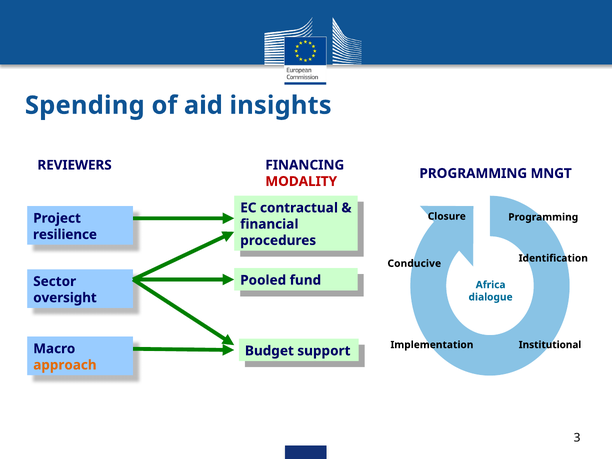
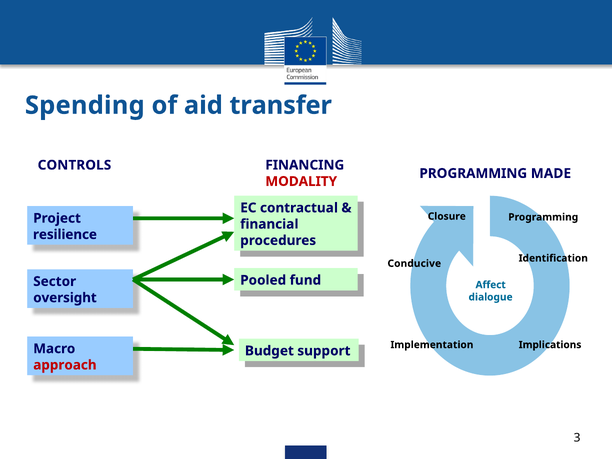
insights: insights -> transfer (281, 105)
REVIEWERS: REVIEWERS -> CONTROLS (74, 165)
MNGT: MNGT -> MADE (551, 173)
Africa: Africa -> Affect (491, 285)
Institutional: Institutional -> Implications (550, 345)
approach colour: orange -> red (65, 365)
